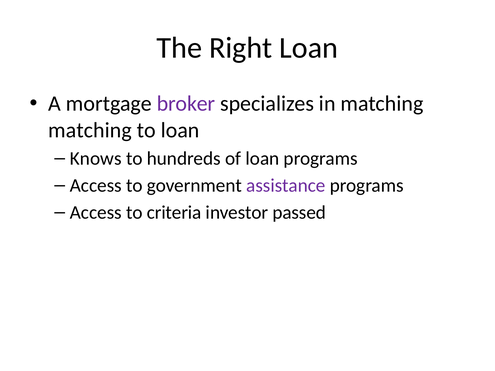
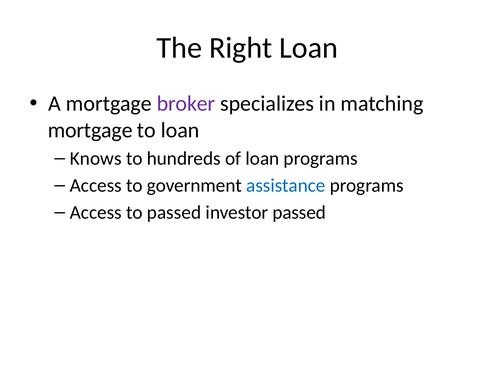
matching: matching -> mortgage (90, 130)
assistance colour: purple -> blue (286, 186)
to criteria: criteria -> passed (174, 213)
